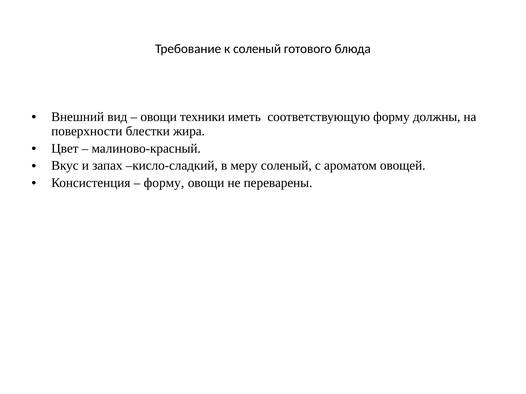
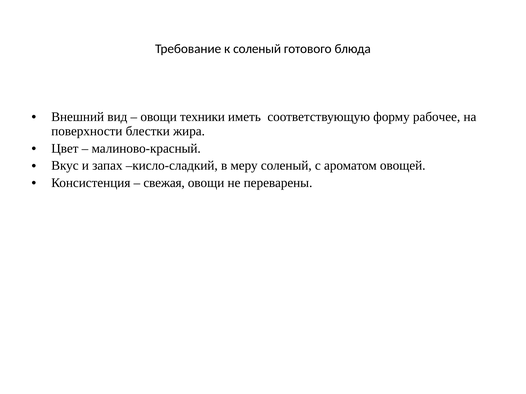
должны: должны -> рабочее (437, 117)
форму: форму -> свежая (164, 183)
